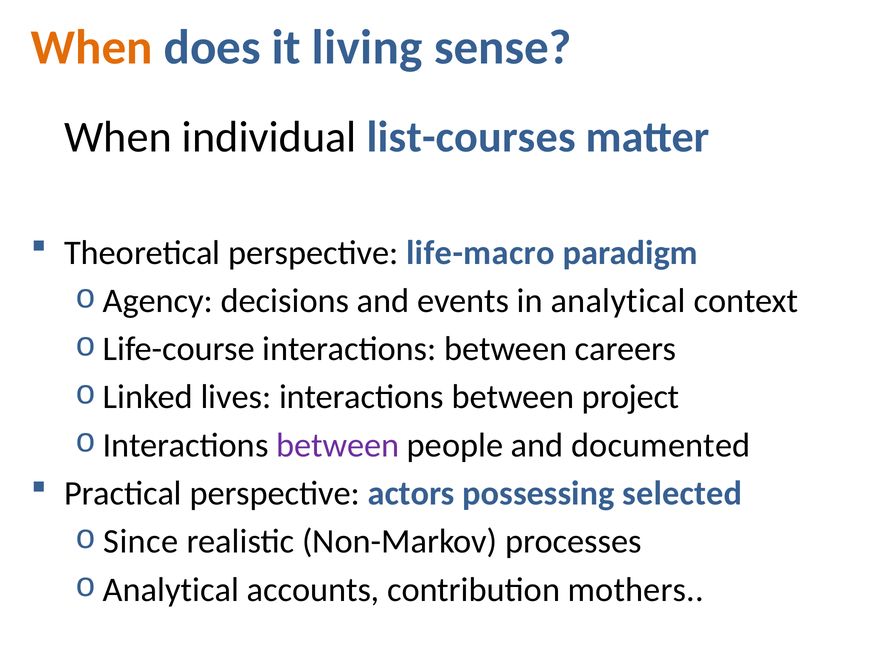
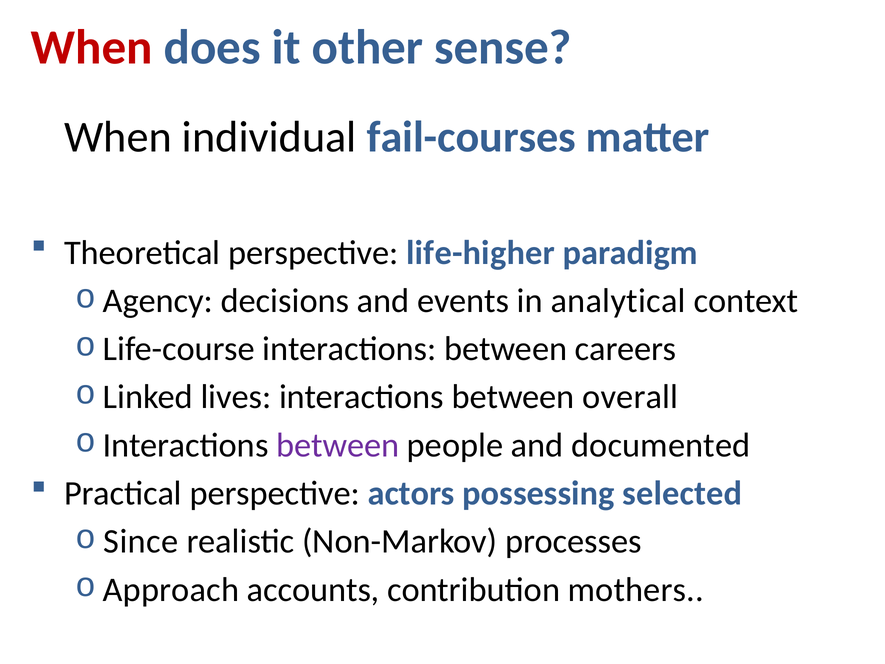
When colour: orange -> red (92, 48)
living: living -> other (368, 48)
list-courses: list-courses -> fail-courses (471, 137)
life-macro: life-macro -> life-higher (481, 253)
project: project -> overall (630, 397)
Analytical: Analytical -> Approach (171, 589)
